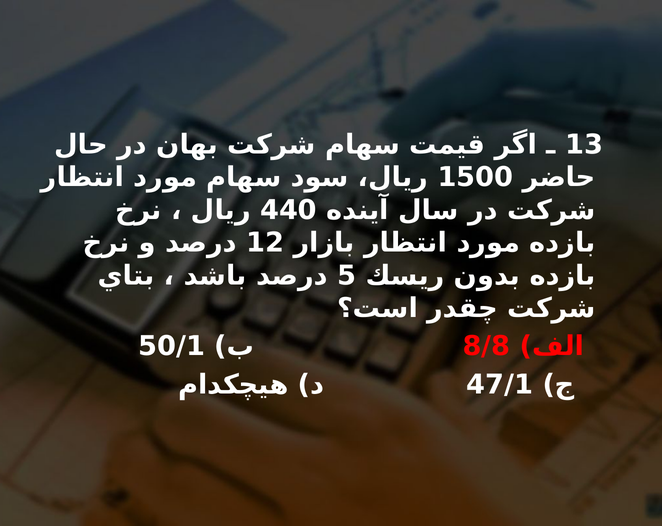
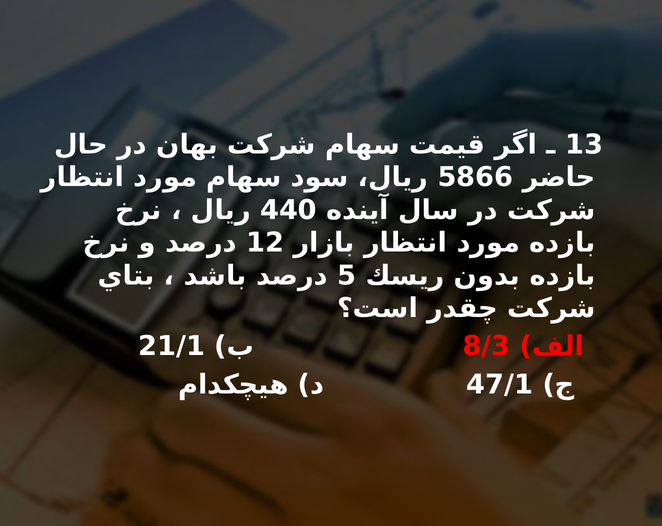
1500: 1500 -> 5866 (475, 177)
50/1: 50/1 -> 21/1 (172, 346)
8/8: 8/8 -> 8/3 (486, 346)
